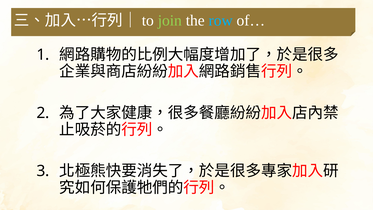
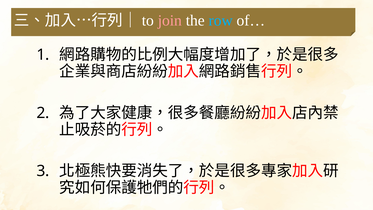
join colour: light green -> pink (170, 21)
